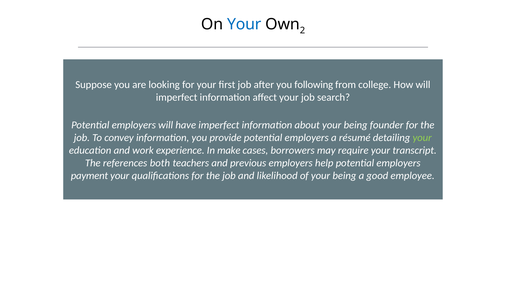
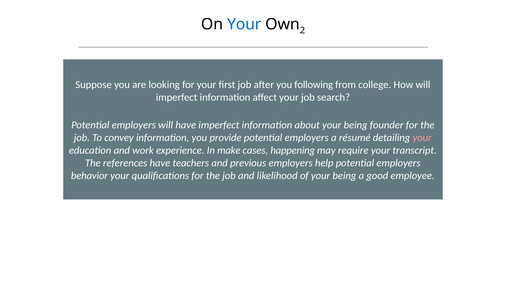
your colour: light green -> pink (422, 138)
borrowers: borrowers -> happening (293, 151)
references both: both -> have (160, 163)
payment: payment -> behavior (89, 176)
